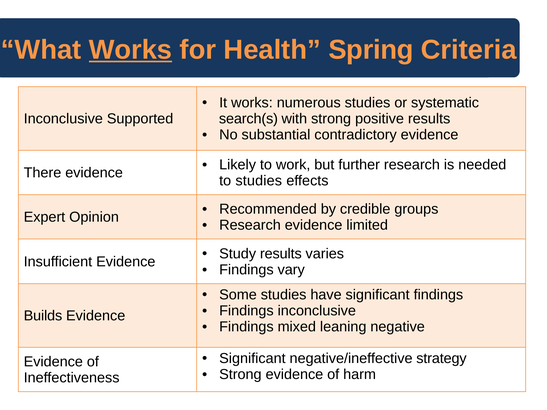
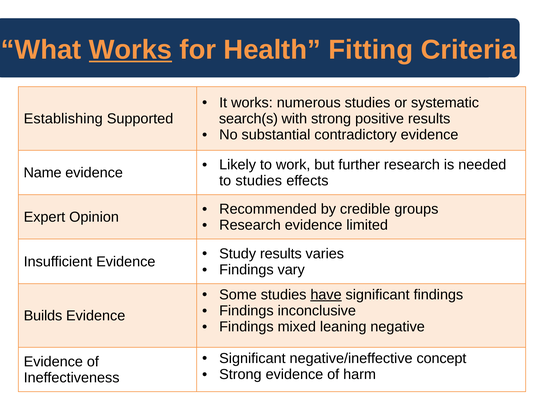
Spring: Spring -> Fitting (371, 50)
Inconclusive: Inconclusive -> Establishing (63, 119)
There: There -> Name (43, 173)
have underline: none -> present (326, 295)
strategy: strategy -> concept (441, 358)
